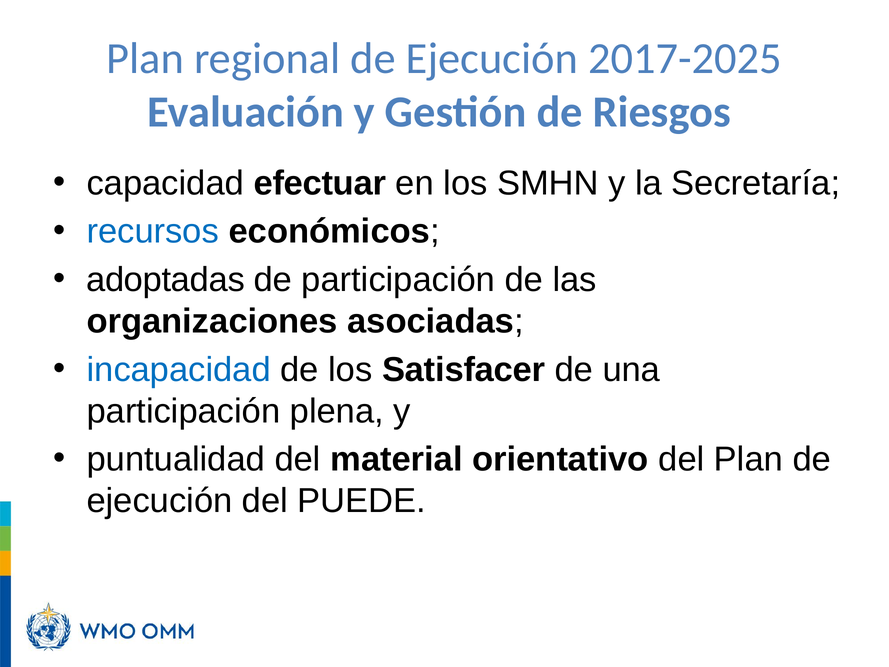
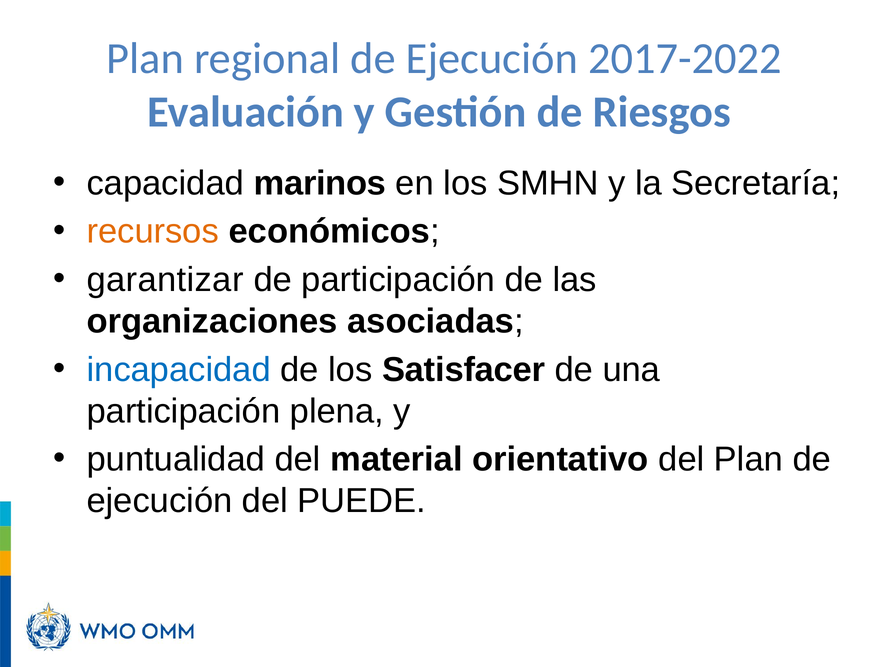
2017-2025: 2017-2025 -> 2017-2022 (685, 59)
efectuar: efectuar -> marinos (320, 183)
recursos colour: blue -> orange (153, 231)
adoptadas: adoptadas -> garantizar (165, 280)
